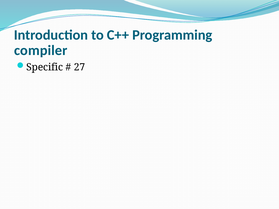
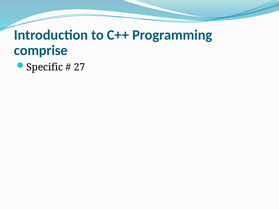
compiler: compiler -> comprise (41, 50)
